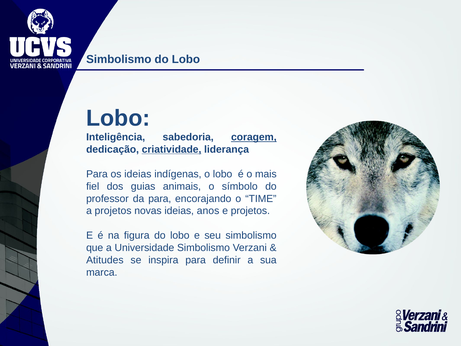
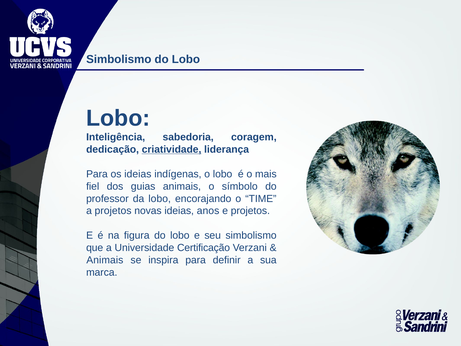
coragem underline: present -> none (254, 137)
da para: para -> lobo (160, 198)
Universidade Simbolismo: Simbolismo -> Certificação (204, 248)
Atitudes: Atitudes -> Animais (105, 260)
